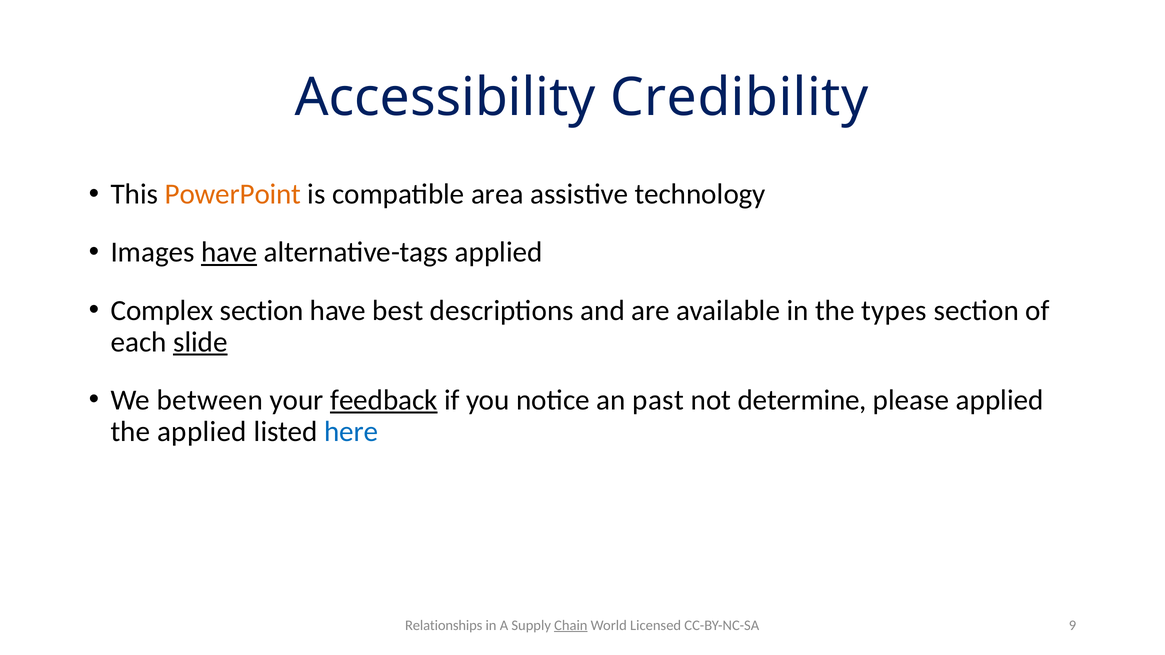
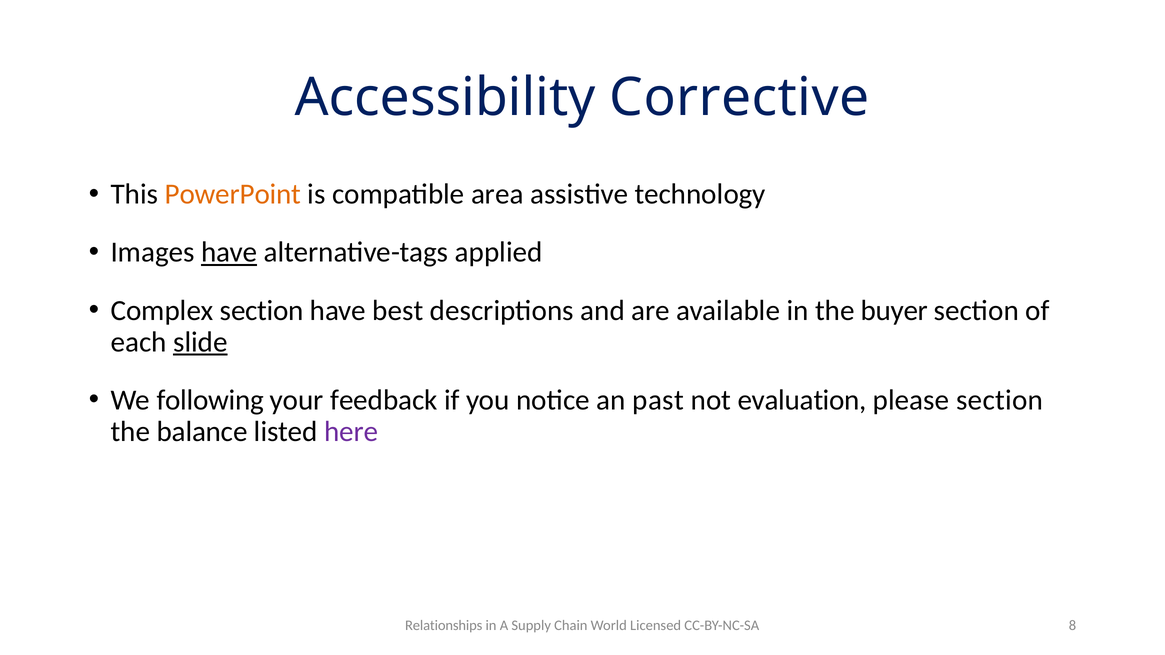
Credibility: Credibility -> Corrective (739, 98)
types: types -> buyer (894, 311)
between: between -> following (210, 400)
feedback underline: present -> none (384, 400)
determine: determine -> evaluation (802, 400)
please applied: applied -> section (1000, 400)
the applied: applied -> balance (202, 432)
here colour: blue -> purple (351, 432)
Chain underline: present -> none (571, 626)
9: 9 -> 8 (1073, 626)
